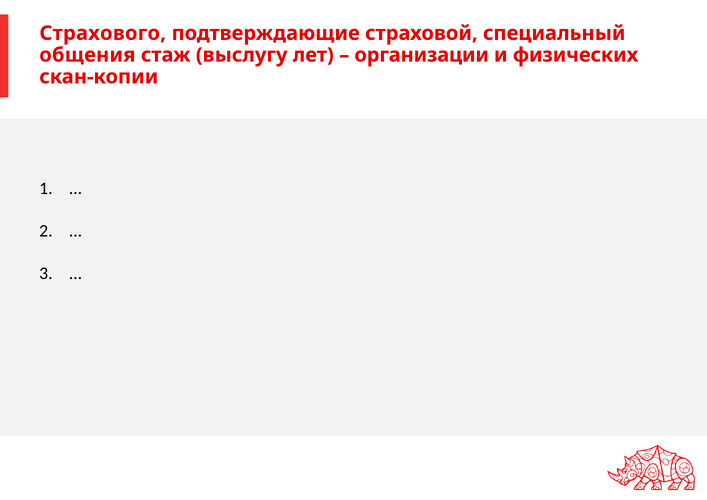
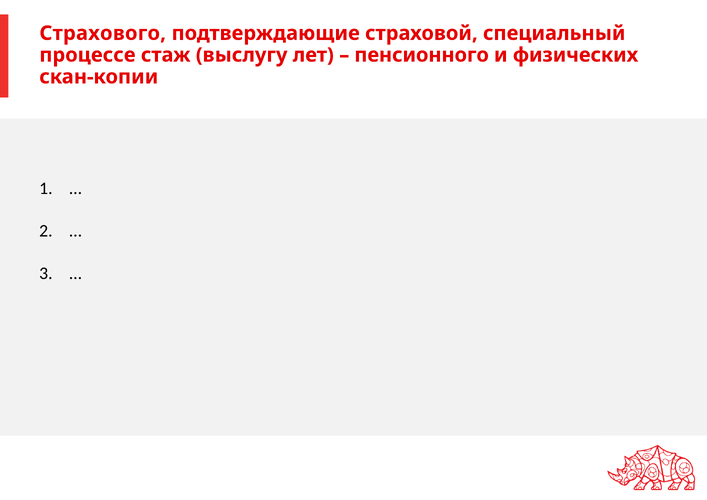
общения: общения -> процессе (87, 55)
организации: организации -> пенсионного (422, 55)
